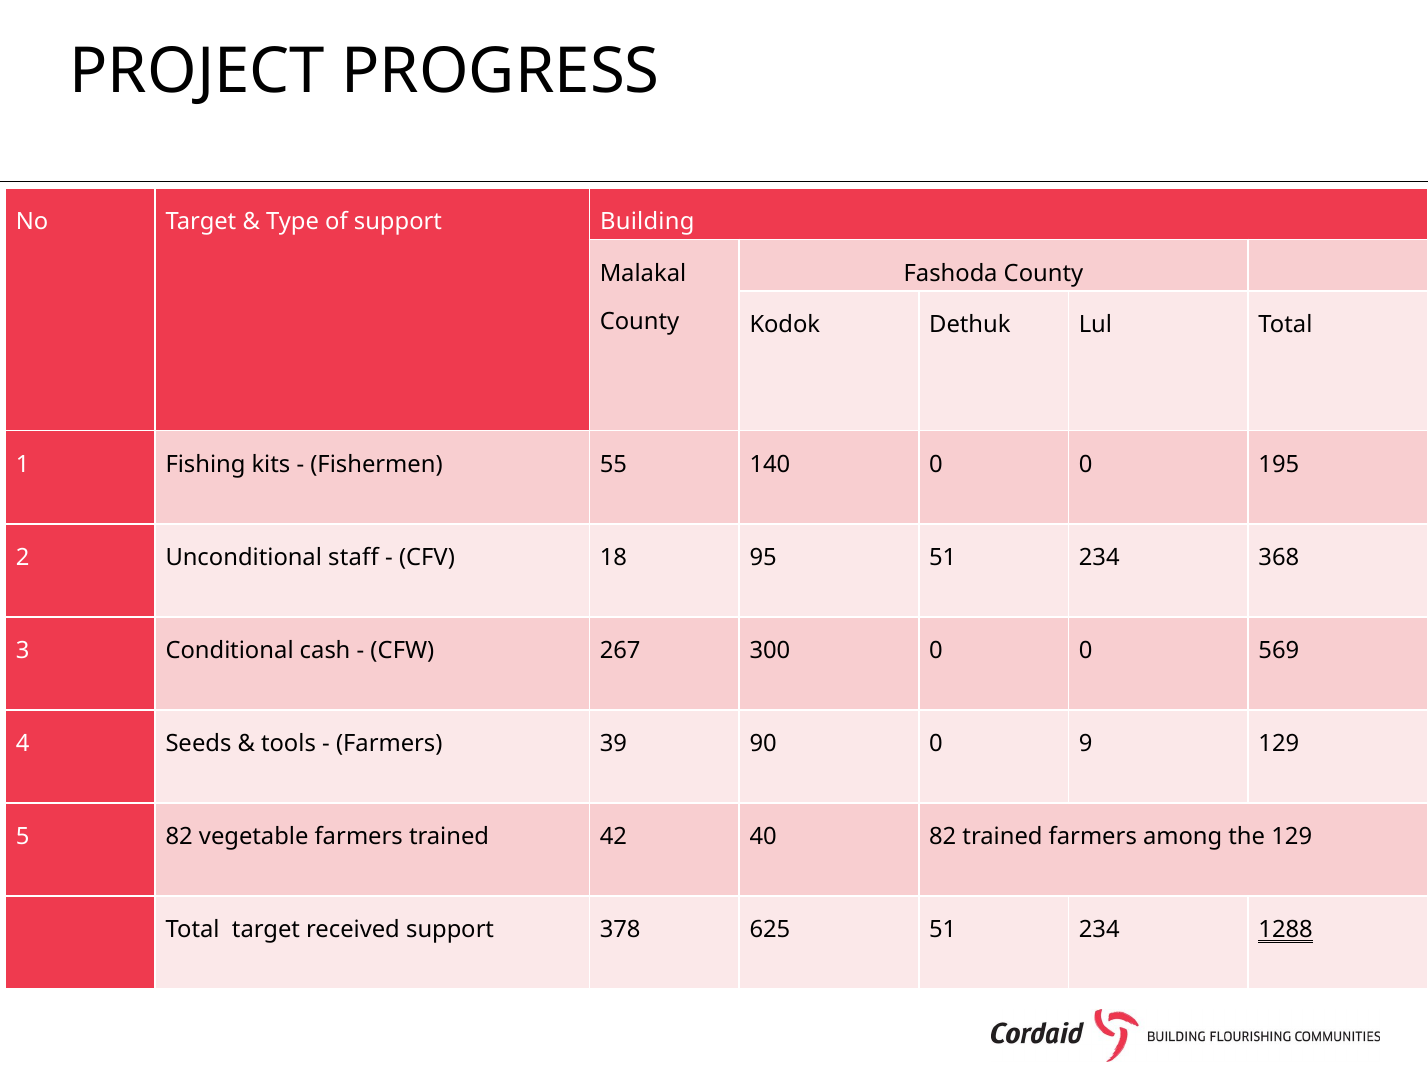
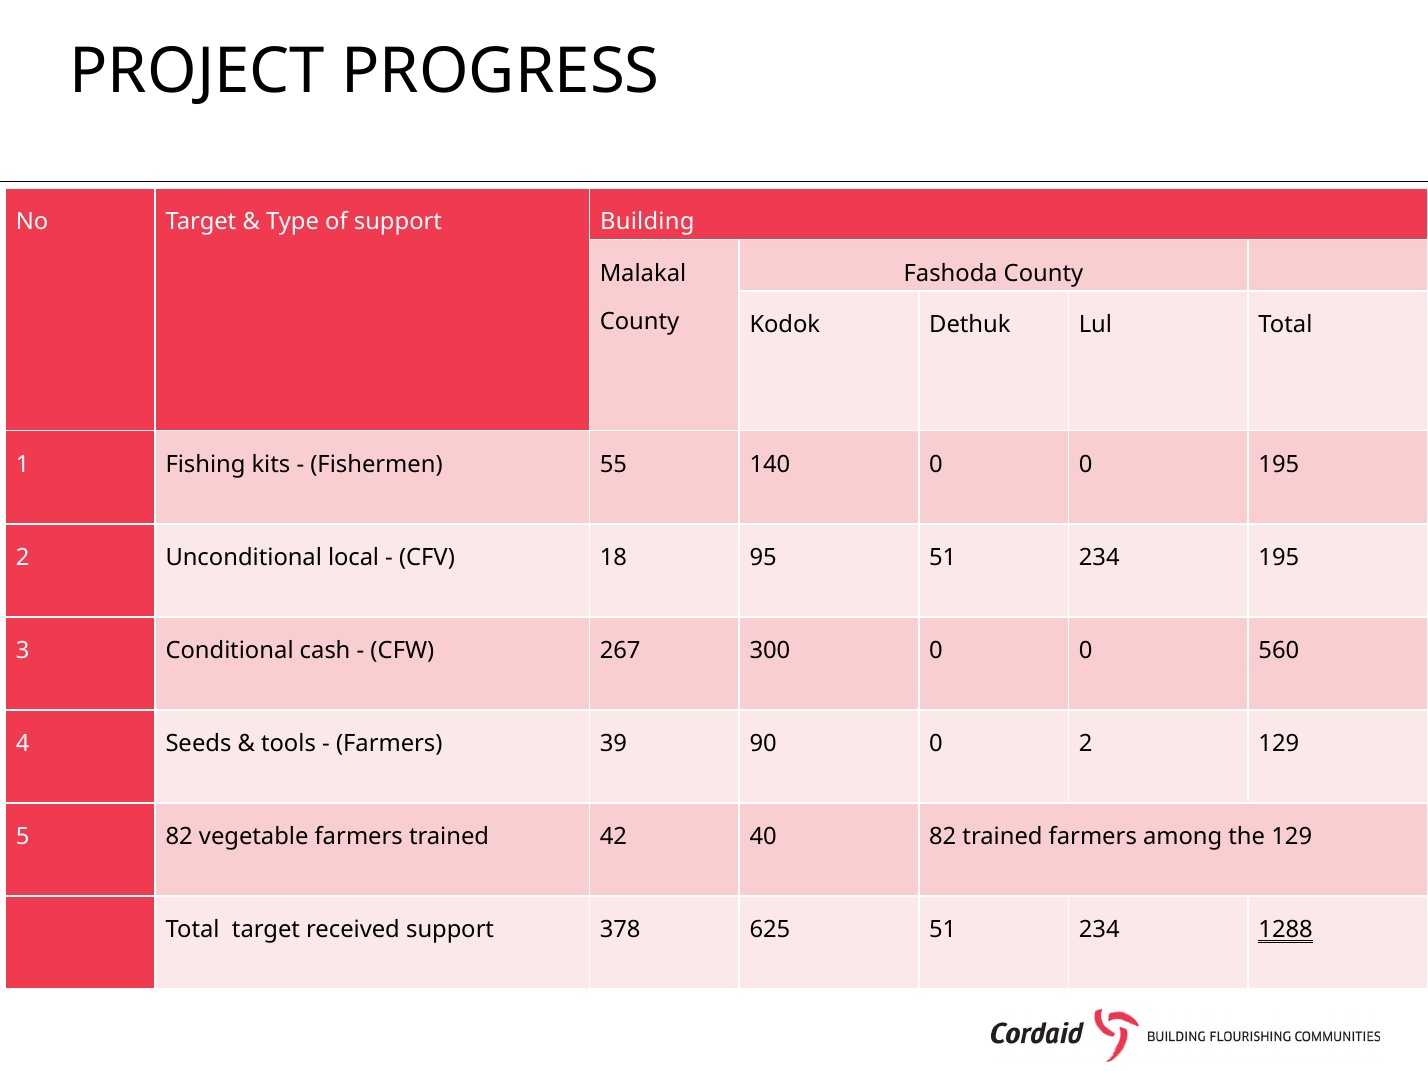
staff: staff -> local (354, 558)
234 368: 368 -> 195 (1279, 558)
569: 569 -> 560 (1279, 651)
0 9: 9 -> 2 (1086, 744)
